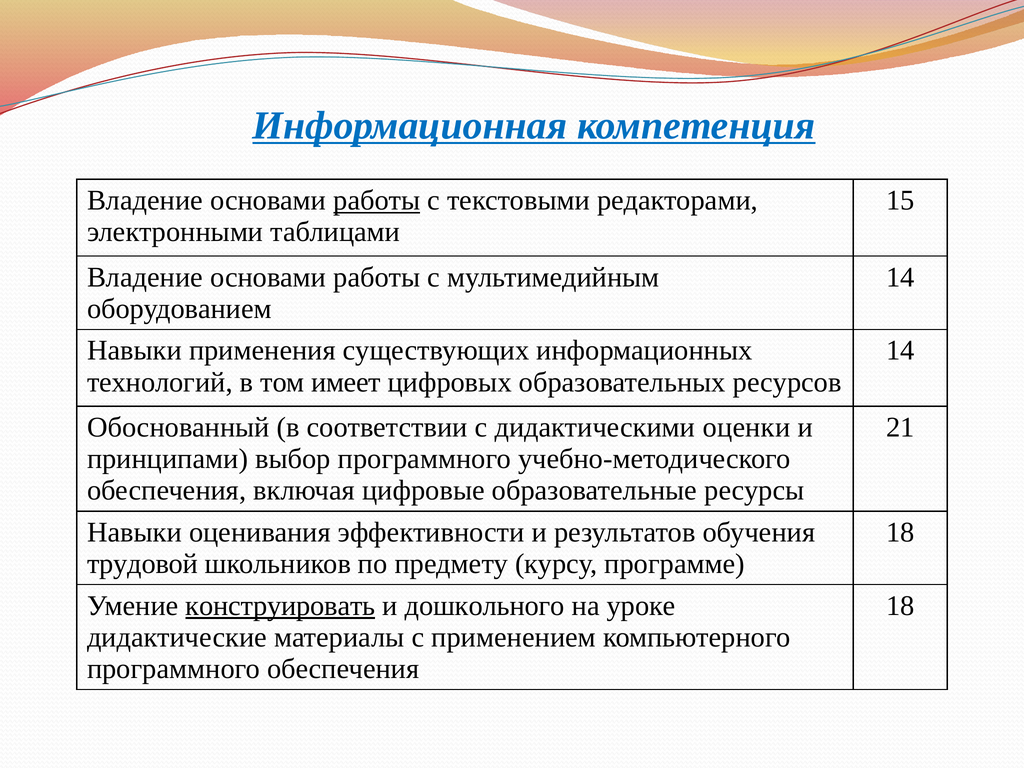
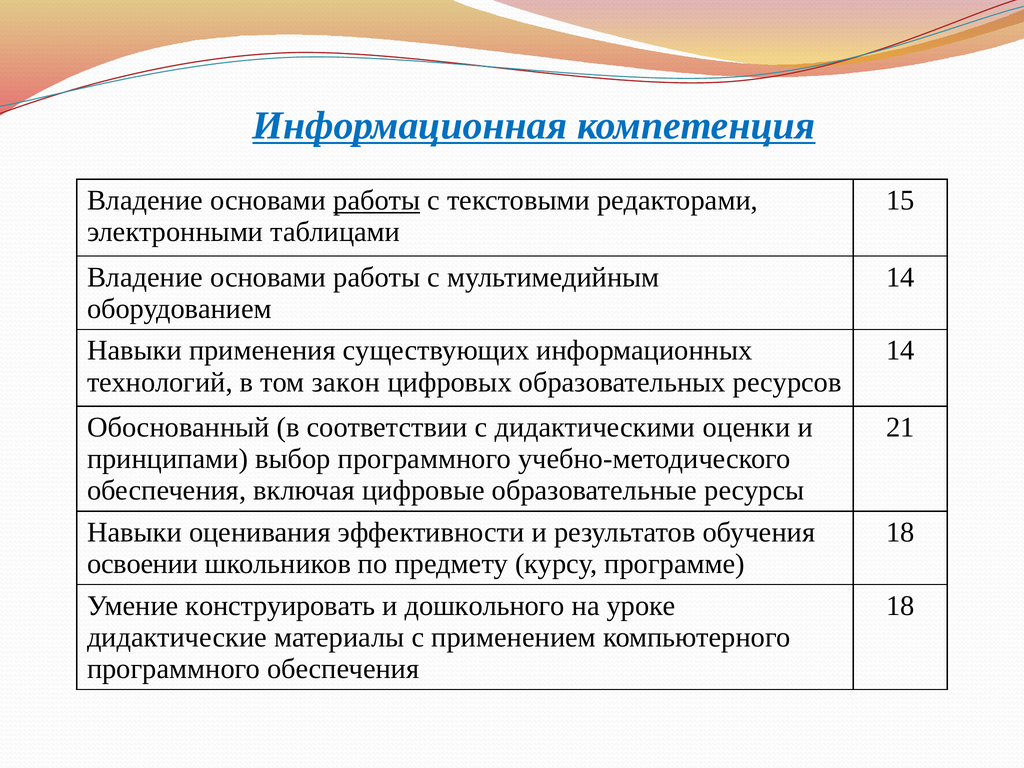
имеет: имеет -> закон (346, 382)
трудовой: трудовой -> освоении (143, 564)
конструировать underline: present -> none (280, 606)
